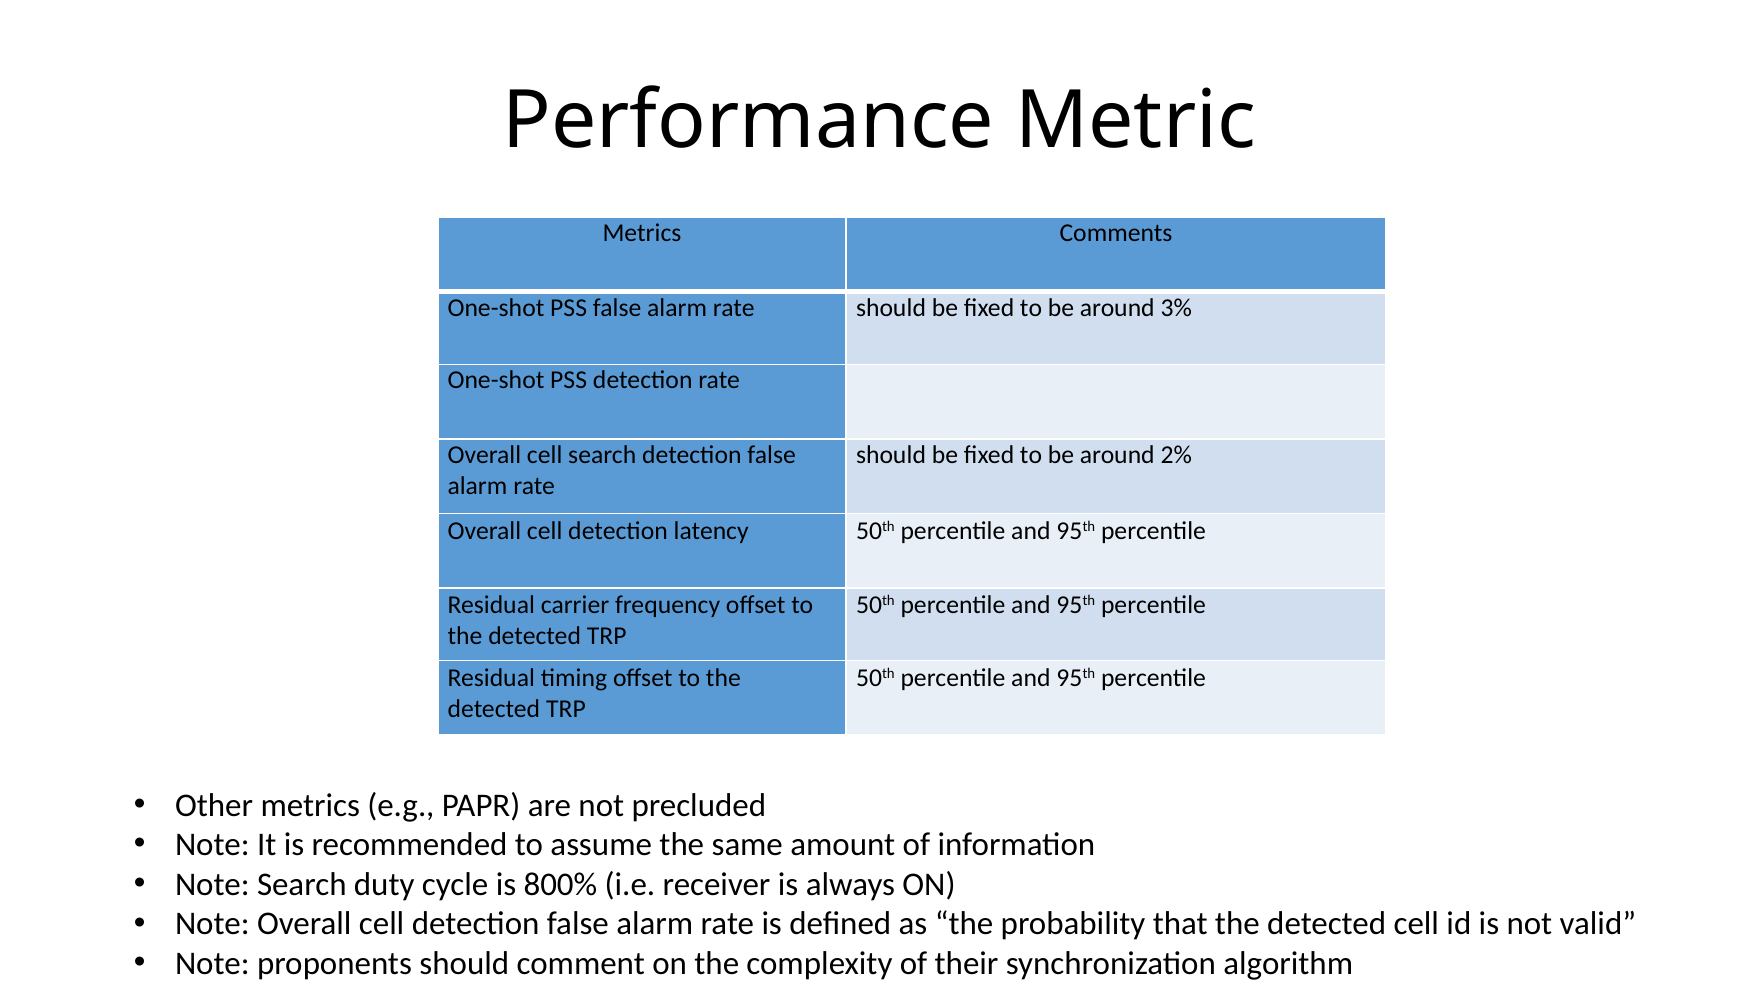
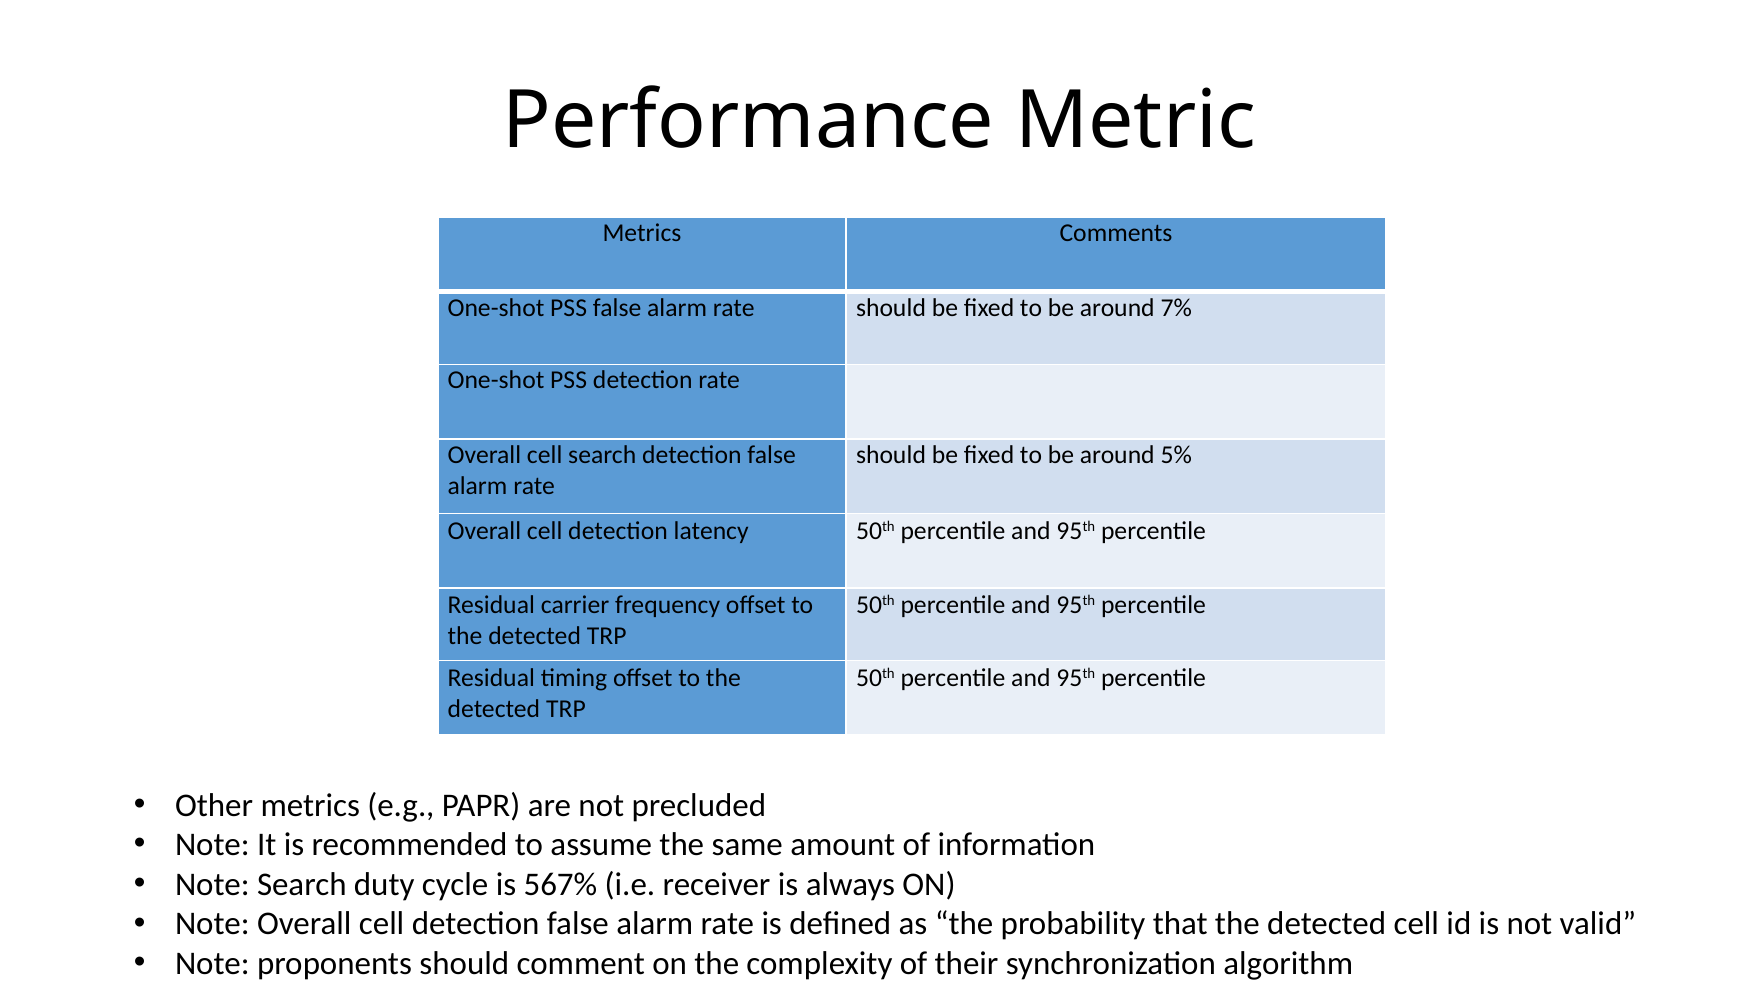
3%: 3% -> 7% (1176, 308)
2%: 2% -> 5% (1176, 455)
800%: 800% -> 567% (560, 884)
